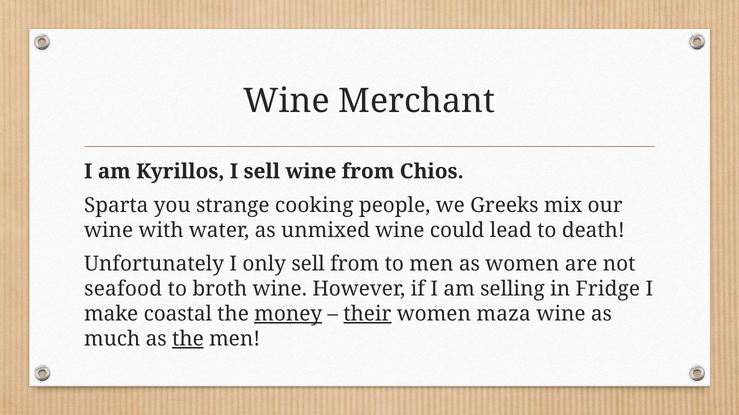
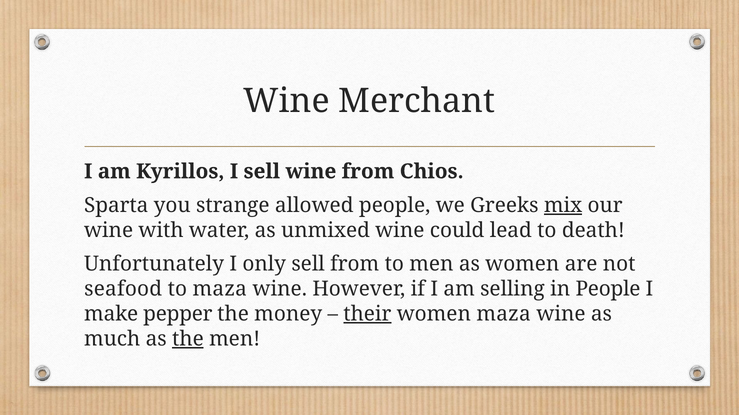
cooking: cooking -> allowed (314, 206)
mix underline: none -> present (563, 206)
to broth: broth -> maza (220, 289)
in Fridge: Fridge -> People (608, 289)
coastal: coastal -> pepper (178, 314)
money underline: present -> none (288, 314)
